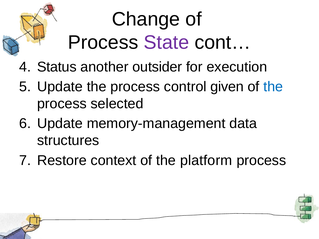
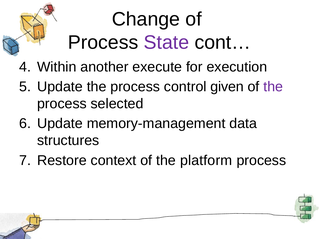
Status: Status -> Within (57, 67)
outsider: outsider -> execute (157, 67)
the colour: blue -> purple (273, 87)
